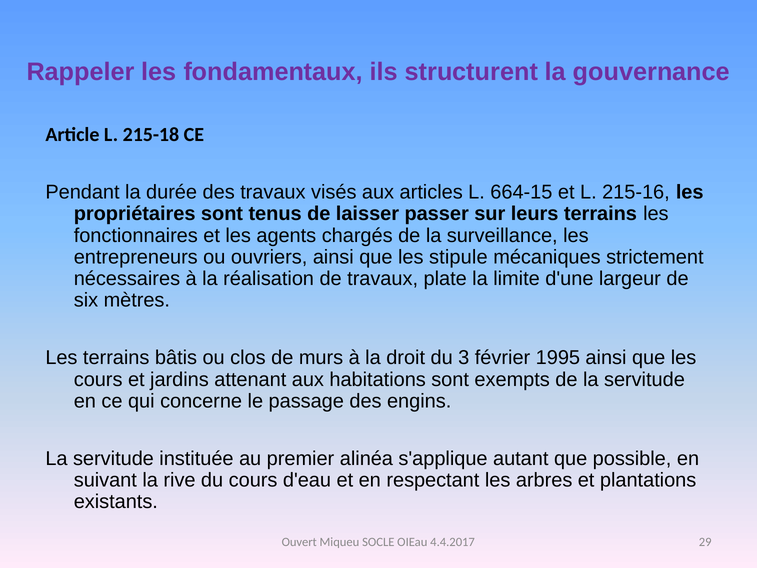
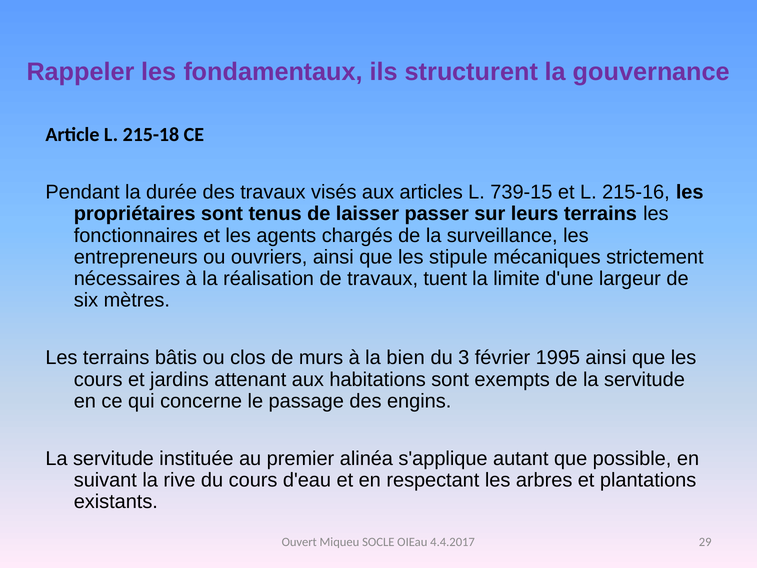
664-15: 664-15 -> 739-15 (521, 192)
plate: plate -> tuent (445, 278)
droit: droit -> bien (406, 358)
